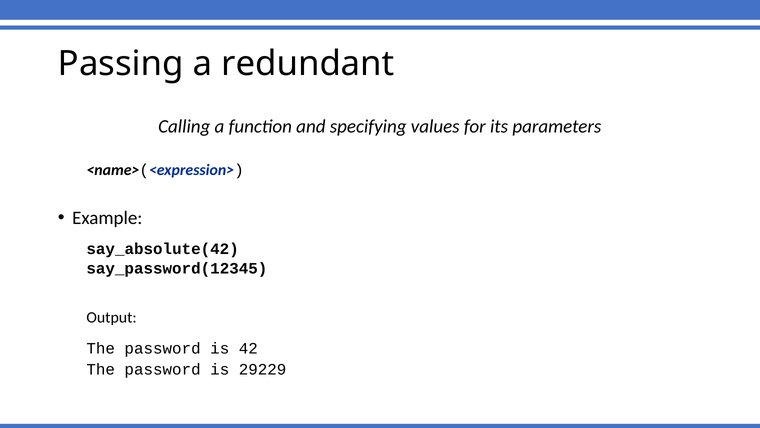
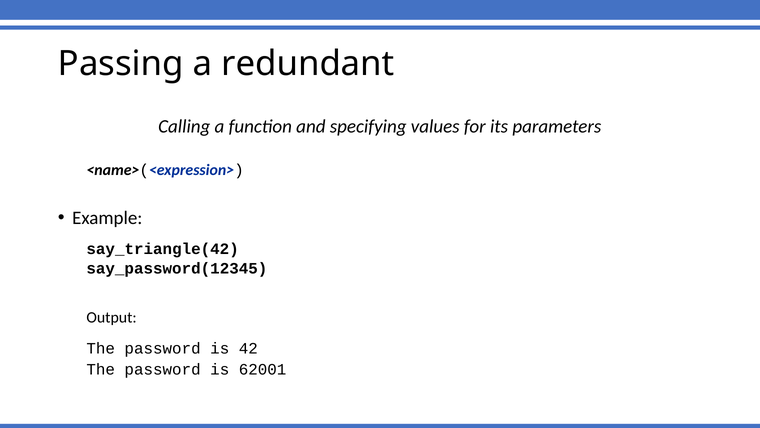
say_absolute(42: say_absolute(42 -> say_triangle(42 (163, 249)
29229: 29229 -> 62001 (263, 369)
